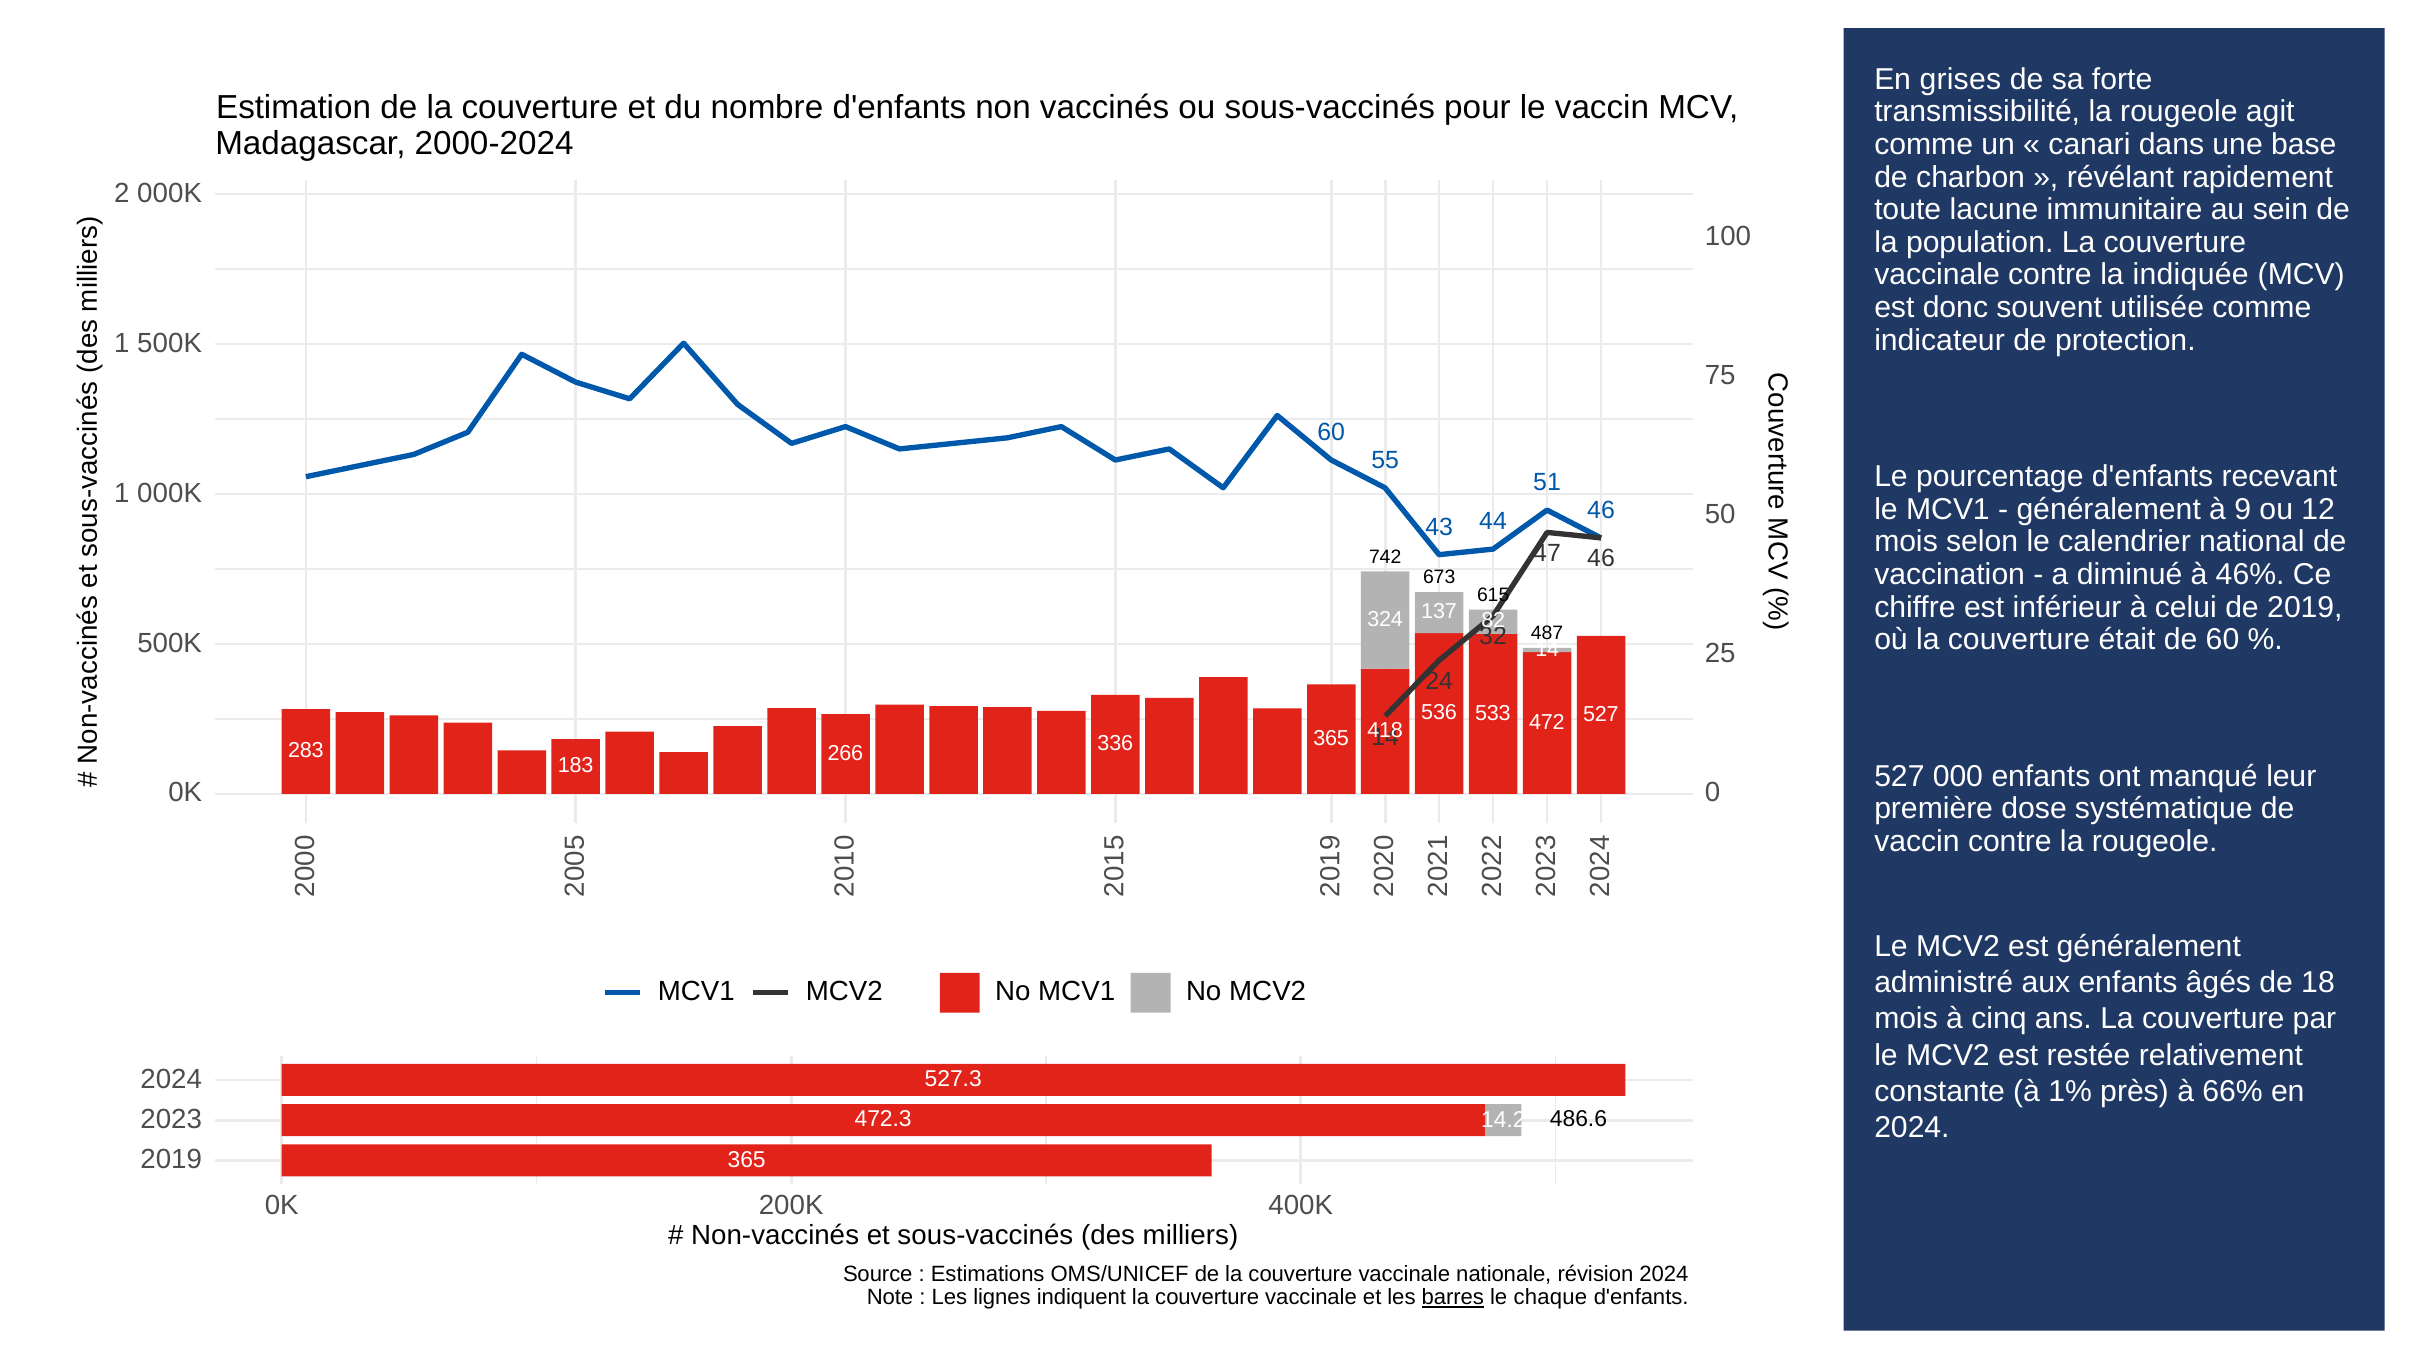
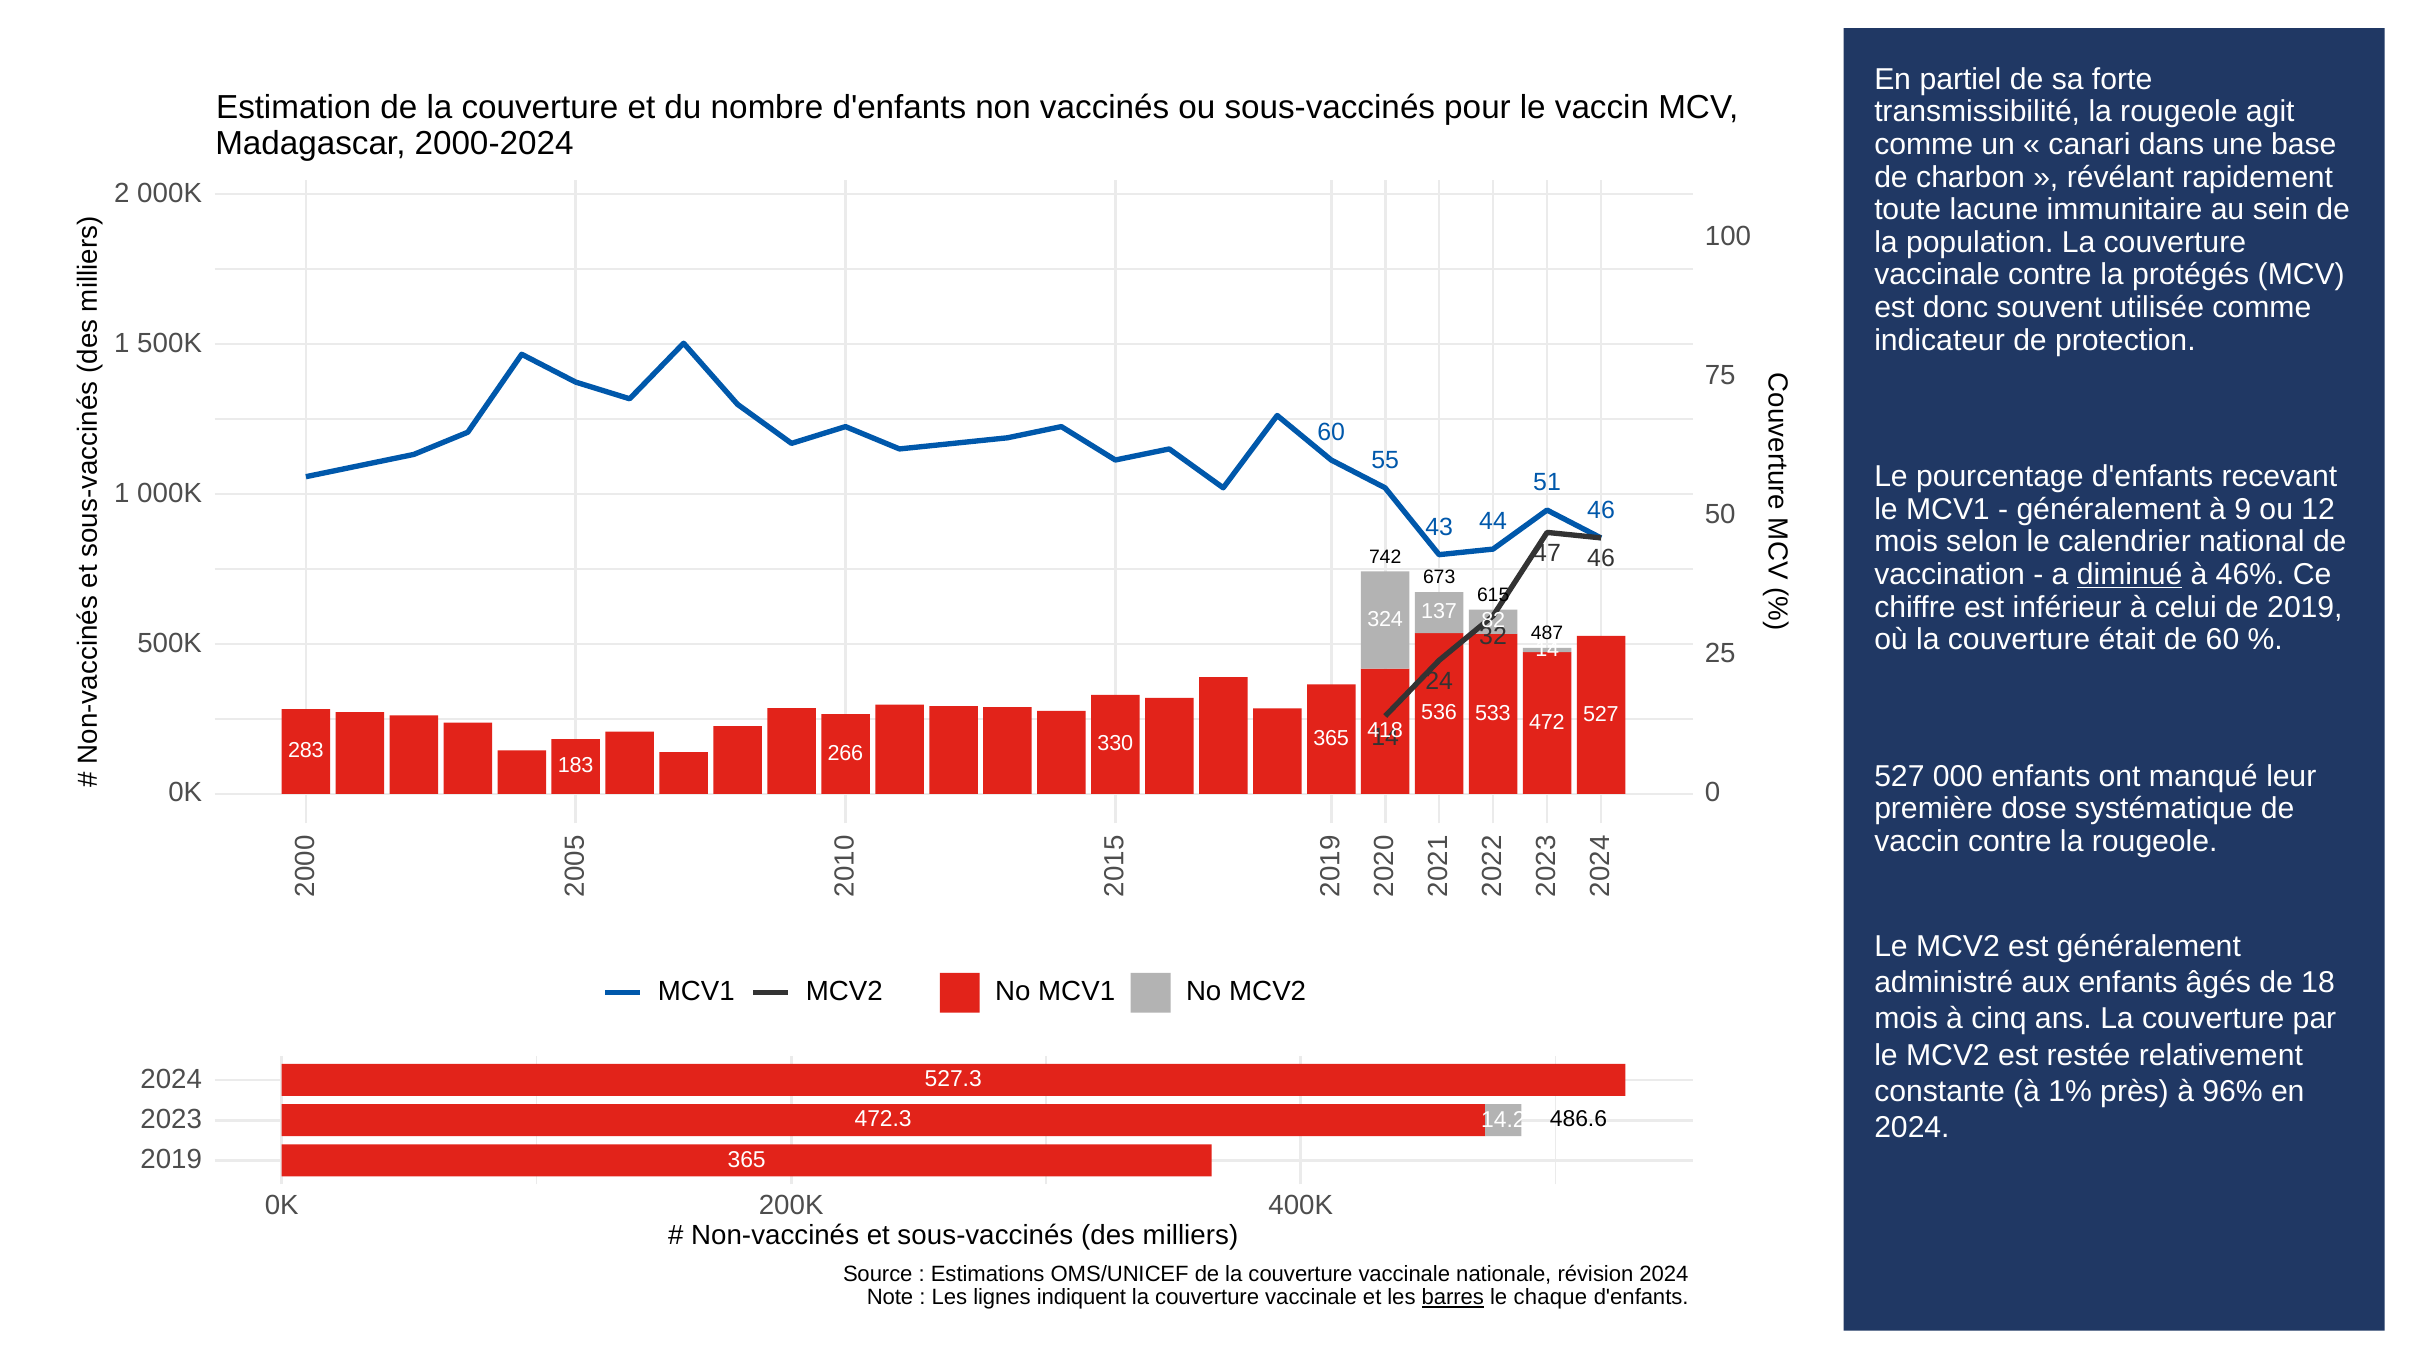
grises: grises -> partiel (1960, 79)
indiquée: indiquée -> protégés (2191, 275)
diminué underline: none -> present (2130, 574)
336: 336 -> 330 (1115, 743)
66%: 66% -> 96% (2232, 1091)
